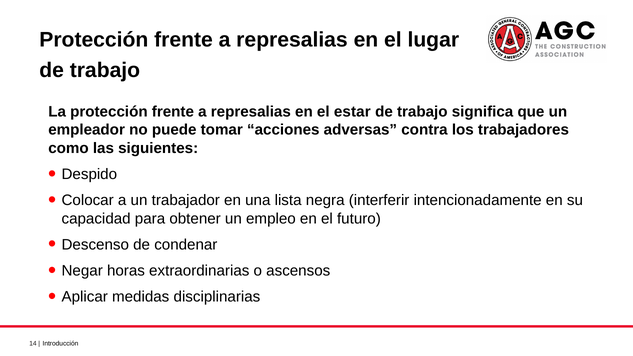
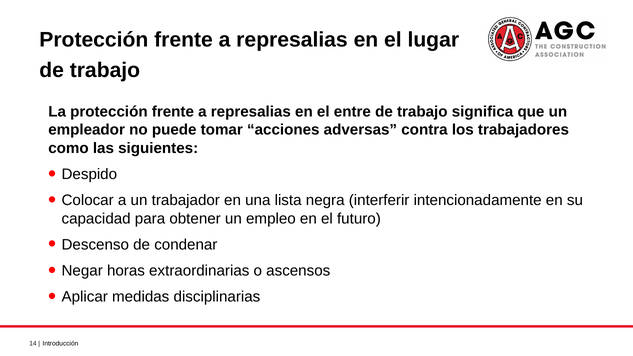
estar: estar -> entre (352, 112)
